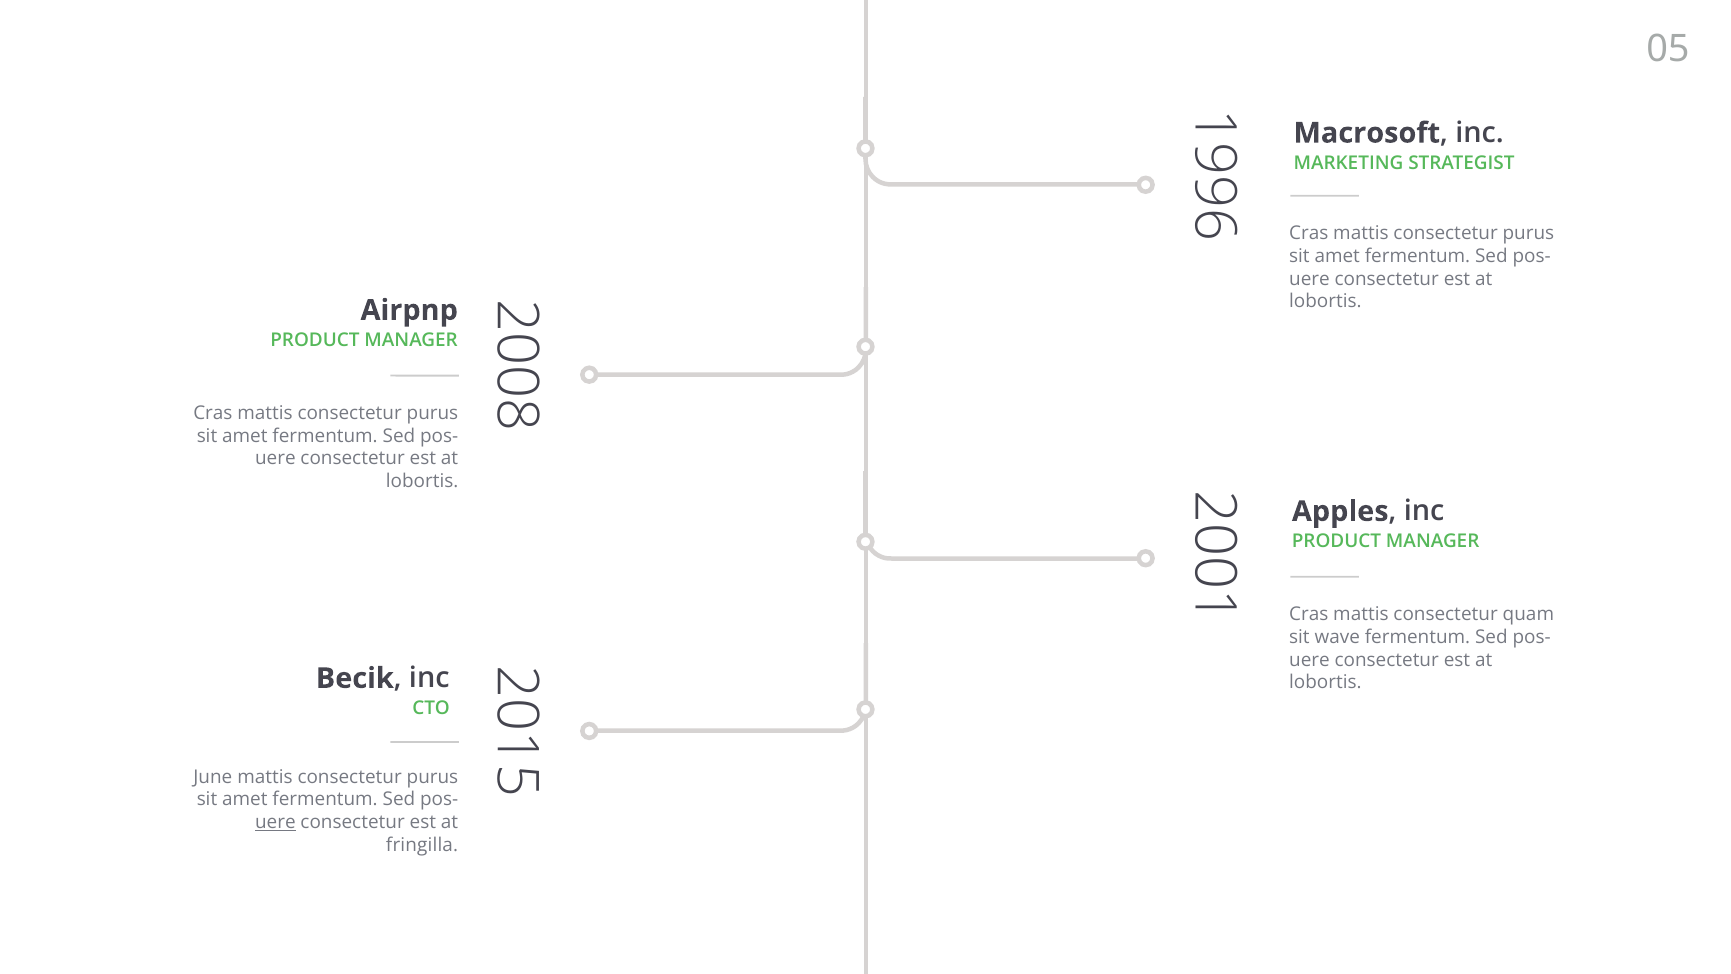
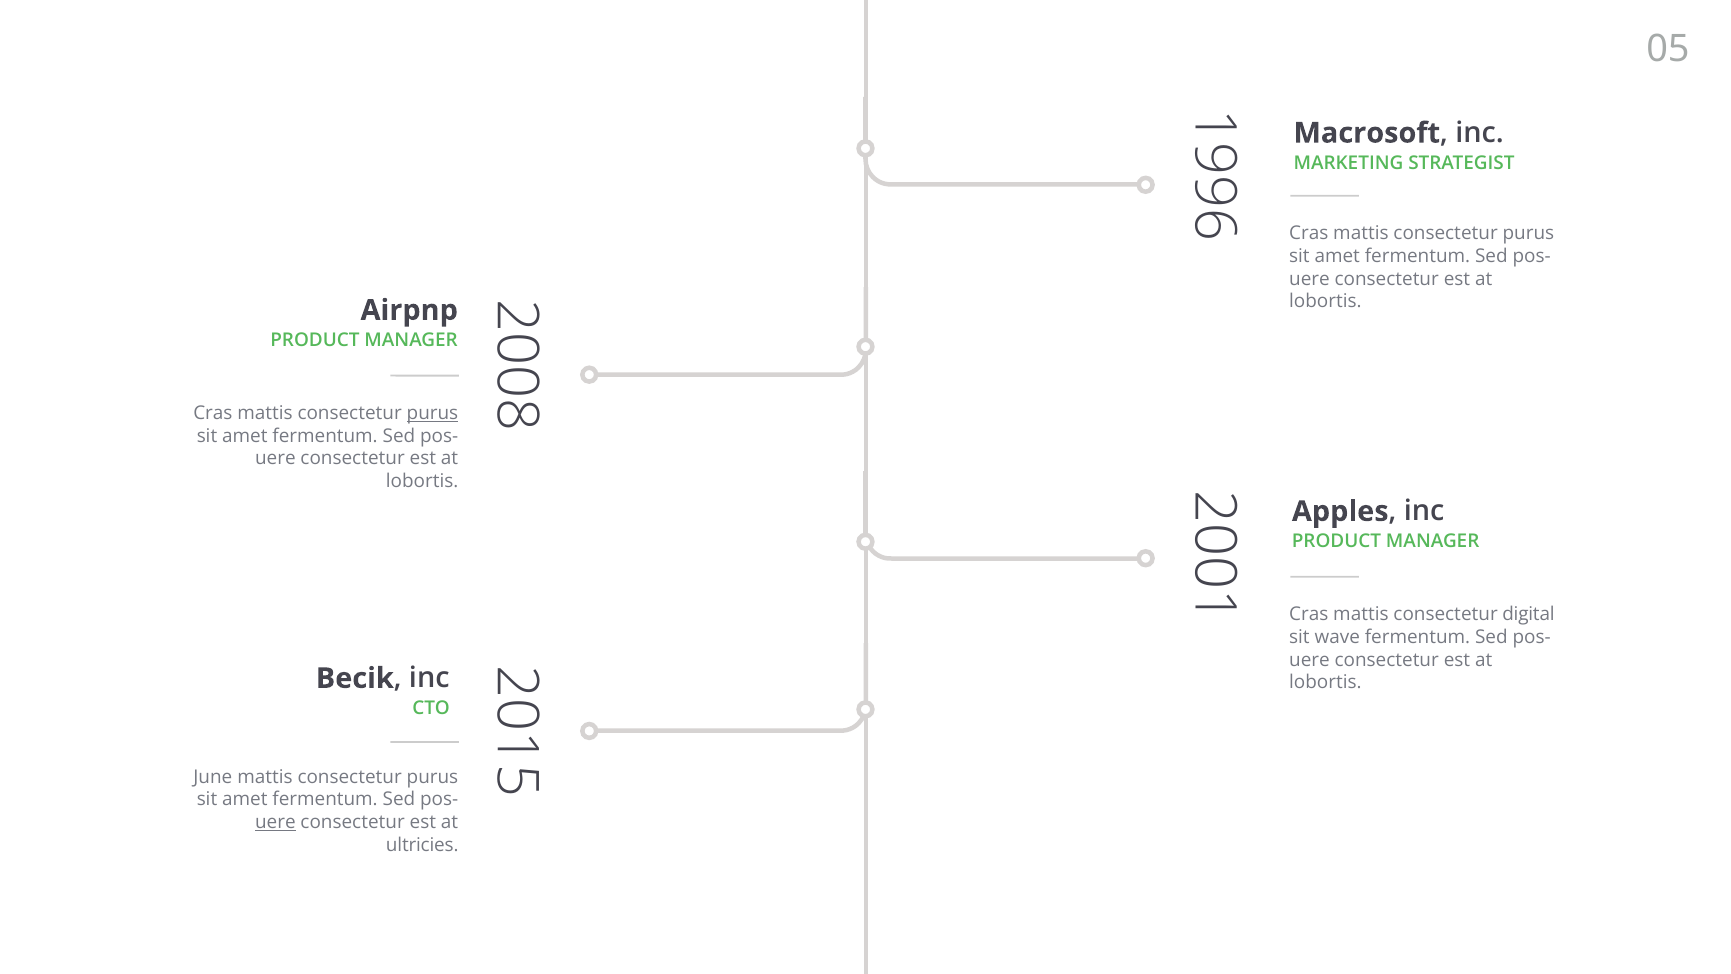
purus underline: none -> present (432, 413)
quam: quam -> digital (1528, 614)
fringilla: fringilla -> ultricies (422, 845)
